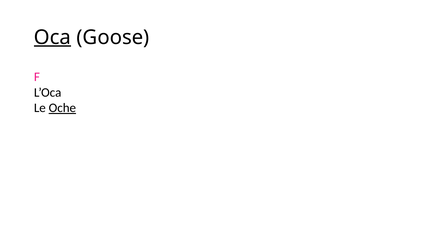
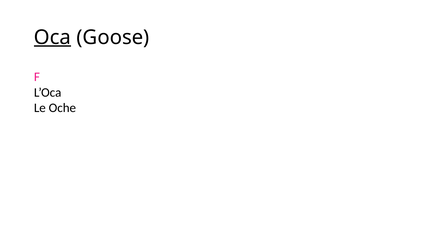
Oche underline: present -> none (62, 108)
